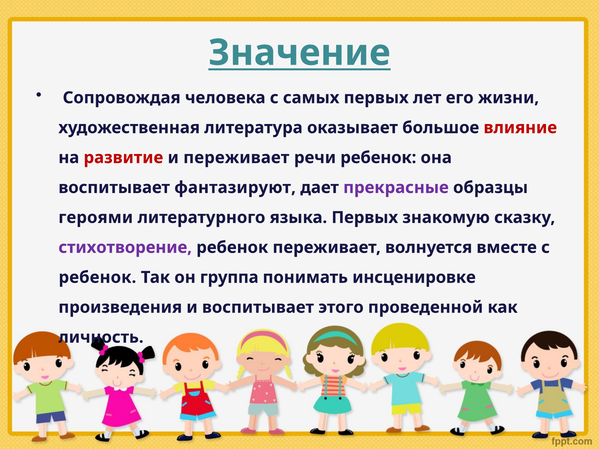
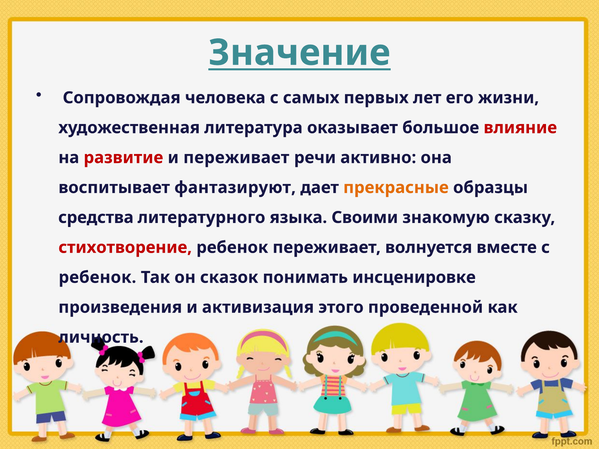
речи ребенок: ребенок -> активно (378, 158)
прекрасные colour: purple -> orange (396, 188)
героями: героями -> средства (96, 218)
языка Первых: Первых -> Своими (365, 218)
стихотворение colour: purple -> red (125, 248)
группа: группа -> сказок (229, 277)
и воспитывает: воспитывает -> активизация (258, 307)
